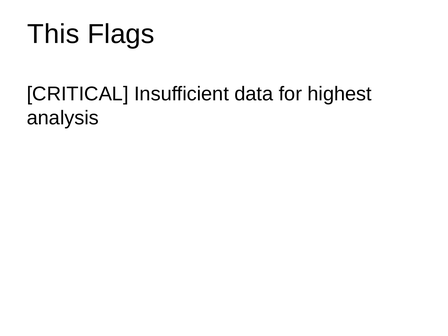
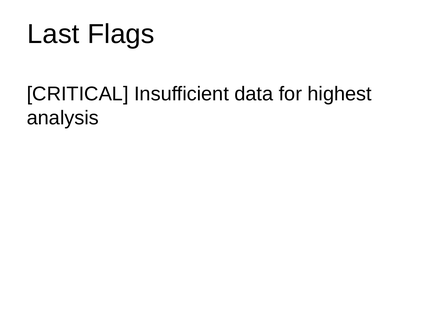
This: This -> Last (53, 34)
